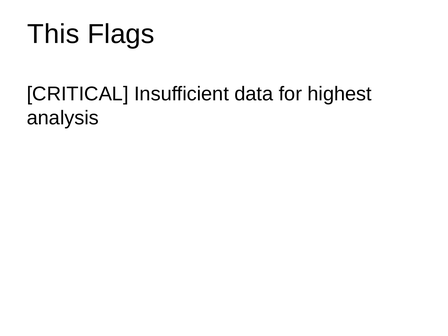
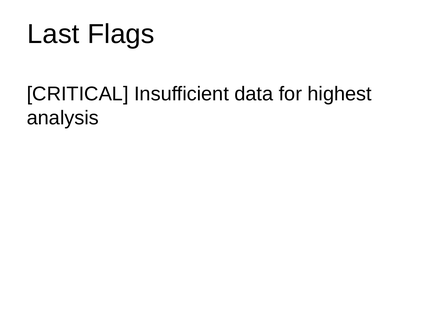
This: This -> Last (53, 34)
